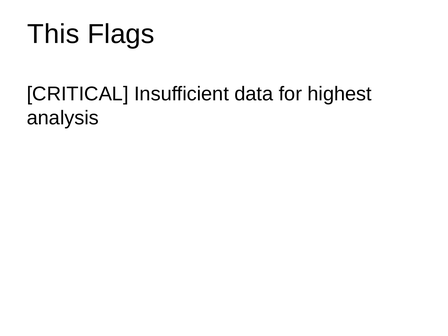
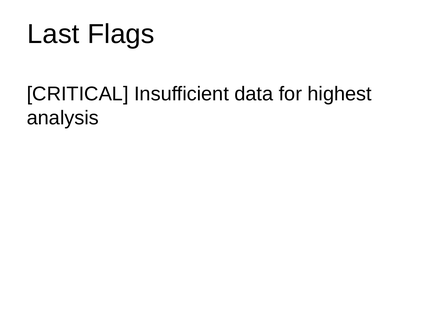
This: This -> Last (53, 34)
